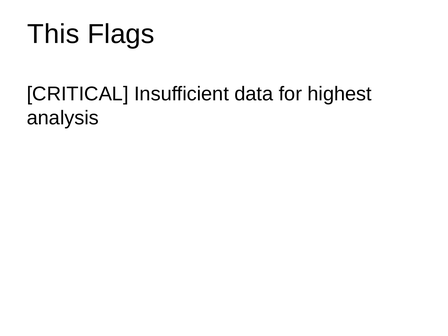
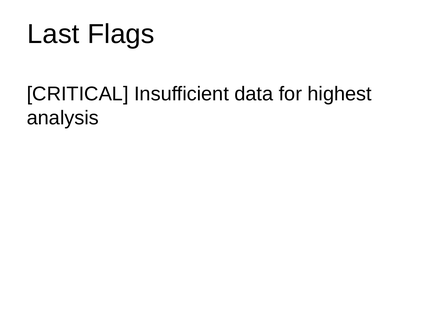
This: This -> Last (53, 34)
